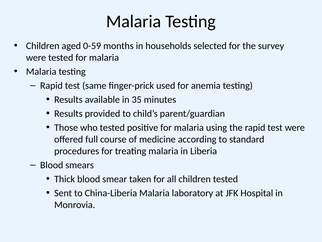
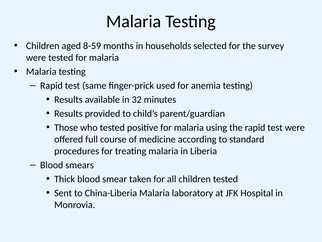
0-59: 0-59 -> 8-59 (92, 46)
35: 35 -> 32 (137, 99)
